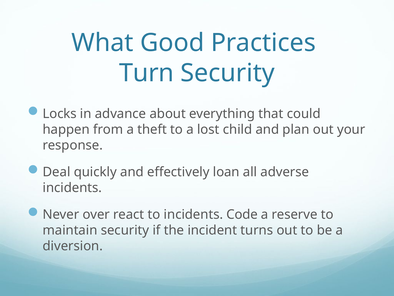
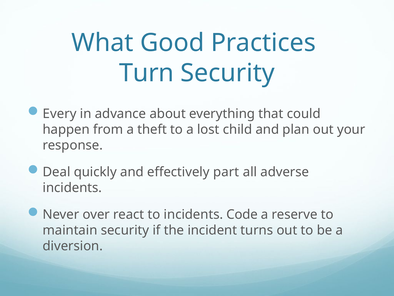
Locks: Locks -> Every (60, 114)
loan: loan -> part (226, 172)
